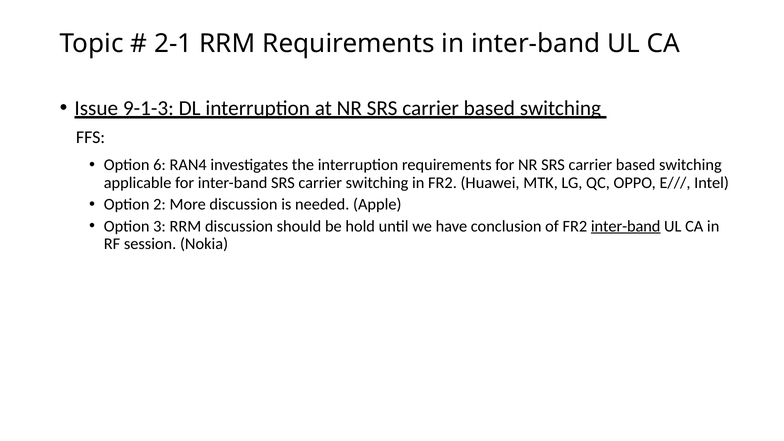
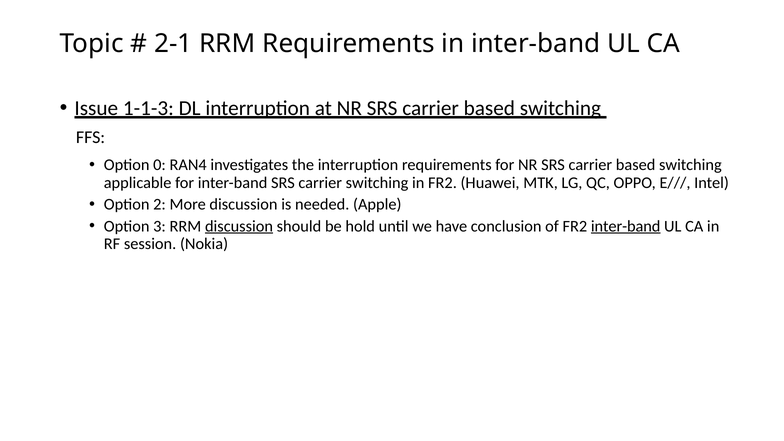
9-1-3: 9-1-3 -> 1-1-3 (148, 108)
6: 6 -> 0 (160, 165)
discussion underline: none -> present (239, 226)
